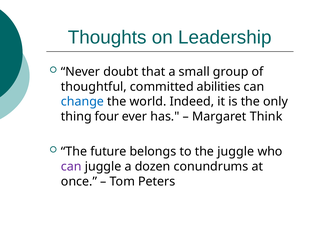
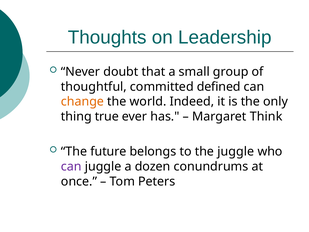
abilities: abilities -> defined (219, 87)
change colour: blue -> orange (82, 102)
four: four -> true (107, 116)
